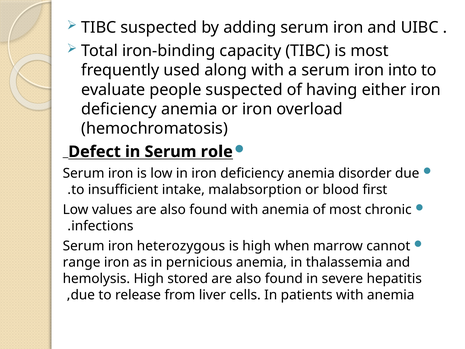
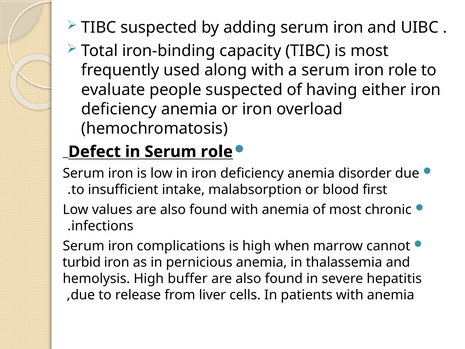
iron into: into -> role (403, 70)
heterozygous: heterozygous -> complications (181, 246)
range: range -> turbid (82, 262)
stored: stored -> buffer (188, 279)
